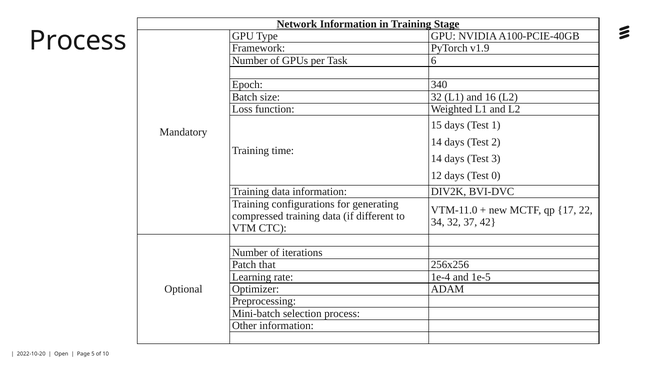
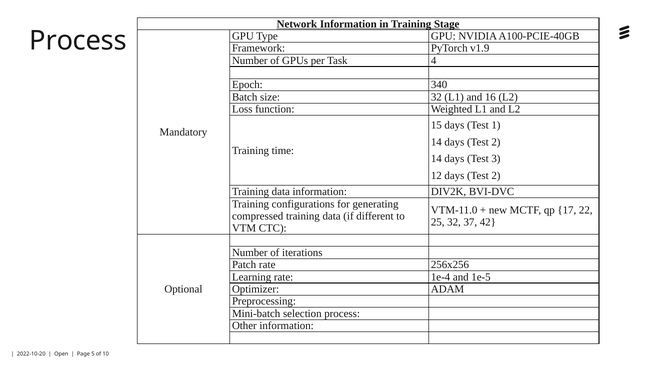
6: 6 -> 4 (434, 61)
12 days Test 0: 0 -> 2 (496, 176)
34: 34 -> 25 (438, 222)
Patch that: that -> rate (267, 265)
